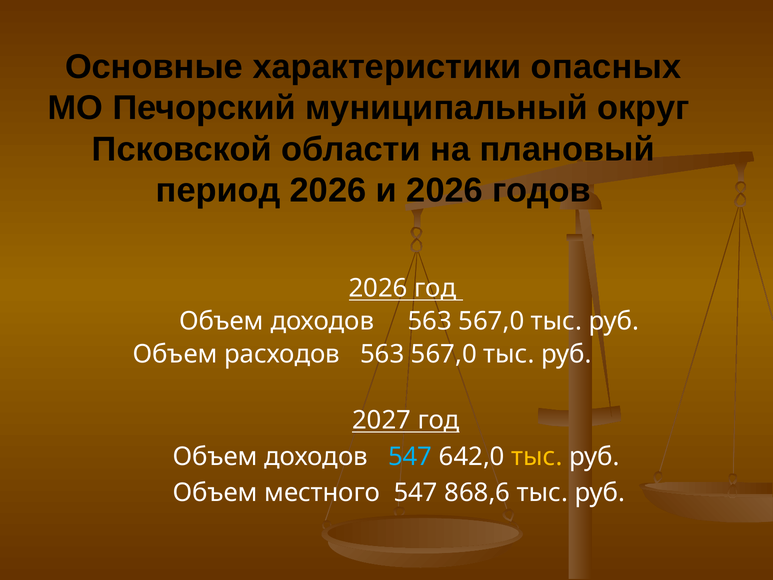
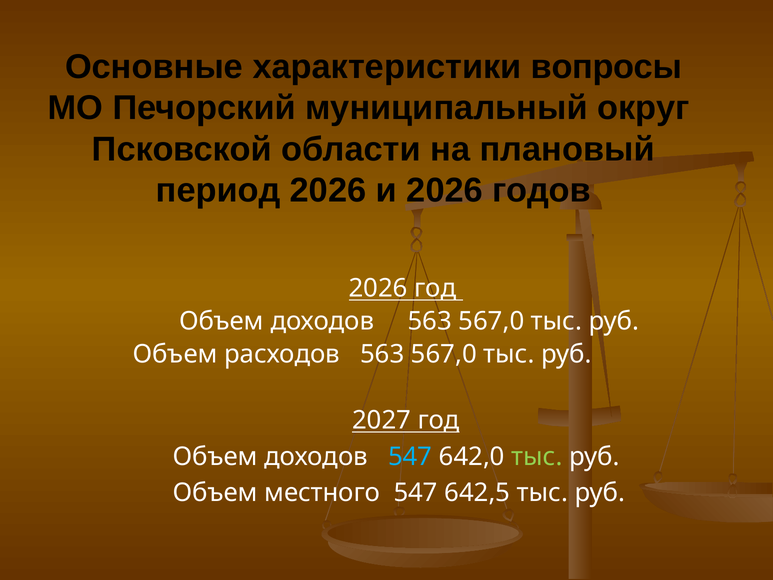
опасных: опасных -> вопросы (606, 67)
тыс colour: yellow -> light green (537, 456)
868,6: 868,6 -> 642,5 (477, 493)
